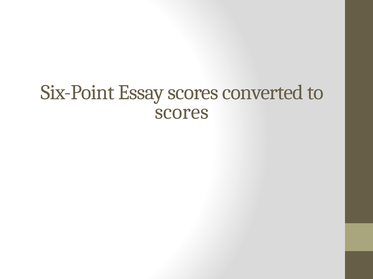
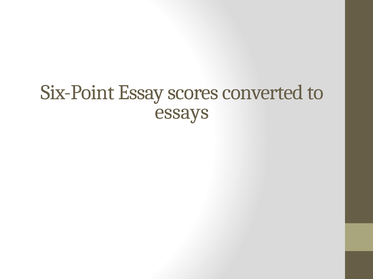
scores: scores -> essays (182, 112)
